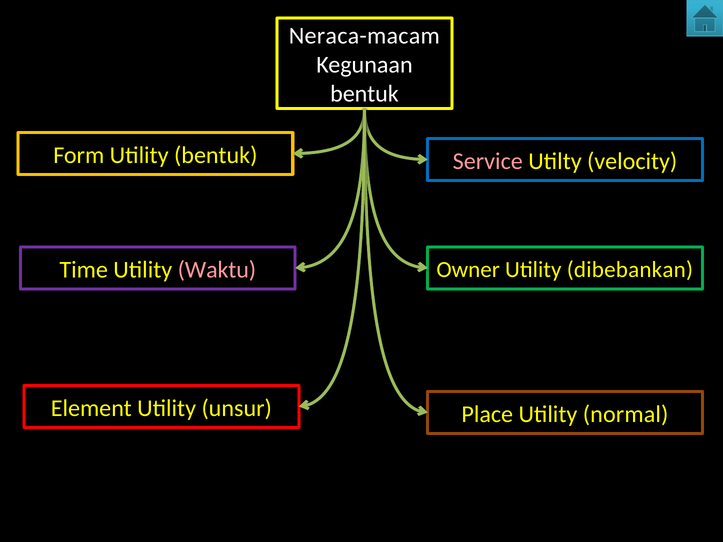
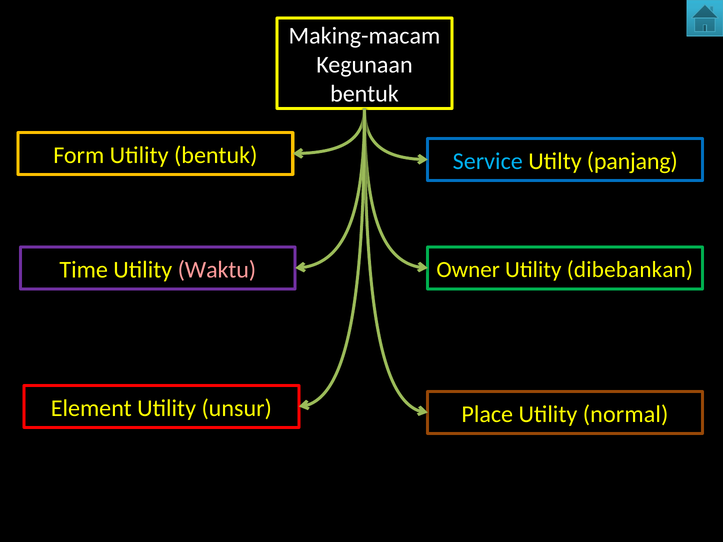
Neraca-macam: Neraca-macam -> Making-macam (364, 36)
Service colour: pink -> light blue (488, 161)
velocity: velocity -> panjang (632, 161)
